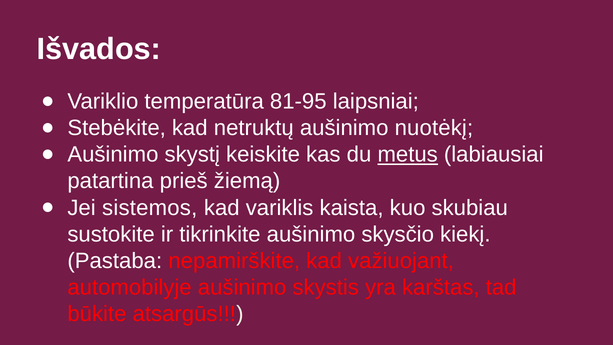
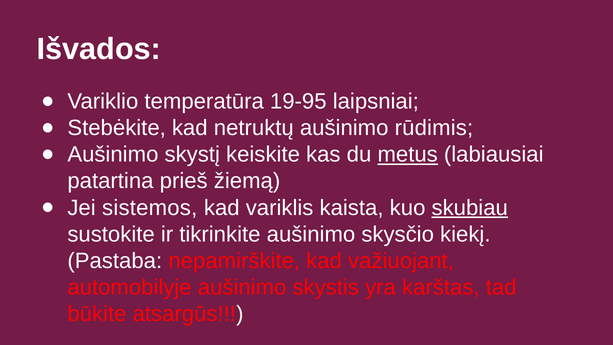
81-95: 81-95 -> 19-95 (298, 101)
nuotėkį: nuotėkį -> rūdimis (434, 128)
skubiau underline: none -> present (470, 208)
